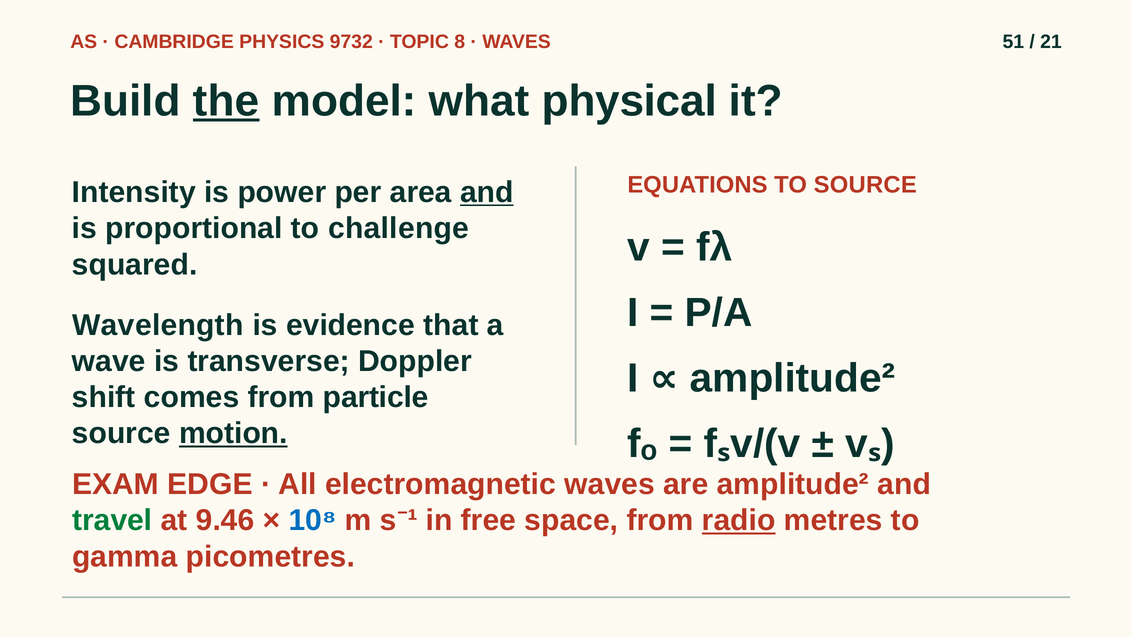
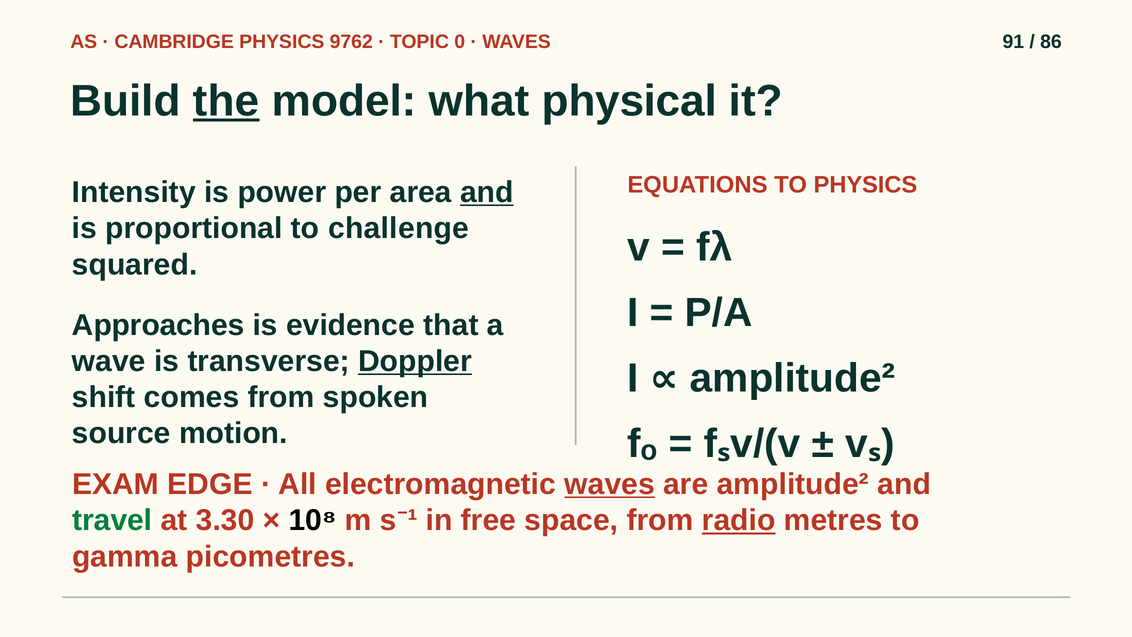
9732: 9732 -> 9762 (351, 42)
8: 8 -> 0 (460, 42)
51: 51 -> 91 (1013, 42)
21: 21 -> 86 (1051, 42)
TO SOURCE: SOURCE -> PHYSICS (865, 185)
Wavelength: Wavelength -> Approaches (158, 325)
Doppler underline: none -> present (415, 361)
particle: particle -> spoken (376, 397)
motion underline: present -> none (233, 433)
waves underline: none -> present (610, 484)
9.46: 9.46 -> 3.30 (225, 520)
10⁸ colour: blue -> black (313, 520)
